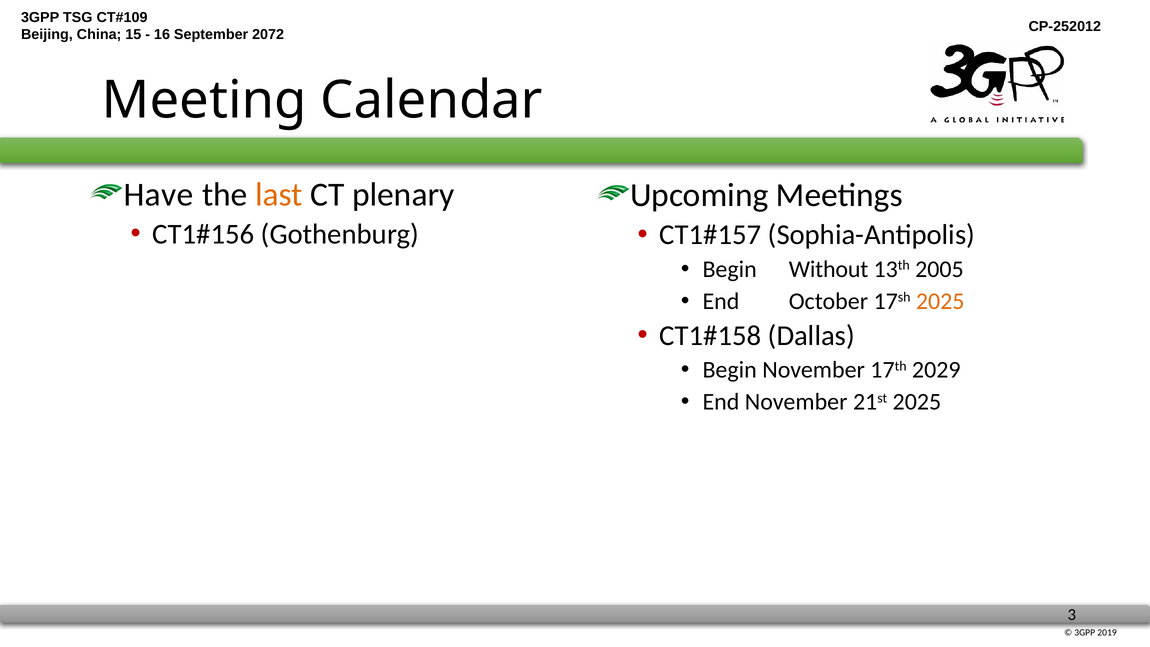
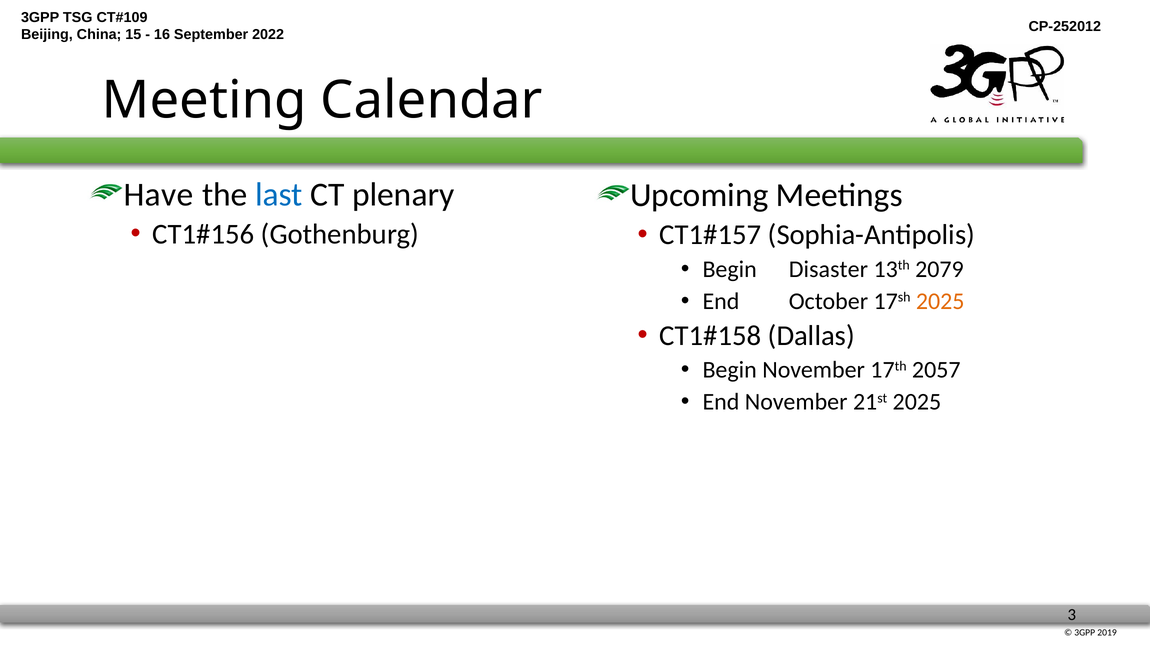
2072: 2072 -> 2022 (268, 35)
last colour: orange -> blue (279, 194)
Without: Without -> Disaster (828, 269)
2005: 2005 -> 2079 (939, 269)
2029: 2029 -> 2057 (936, 370)
